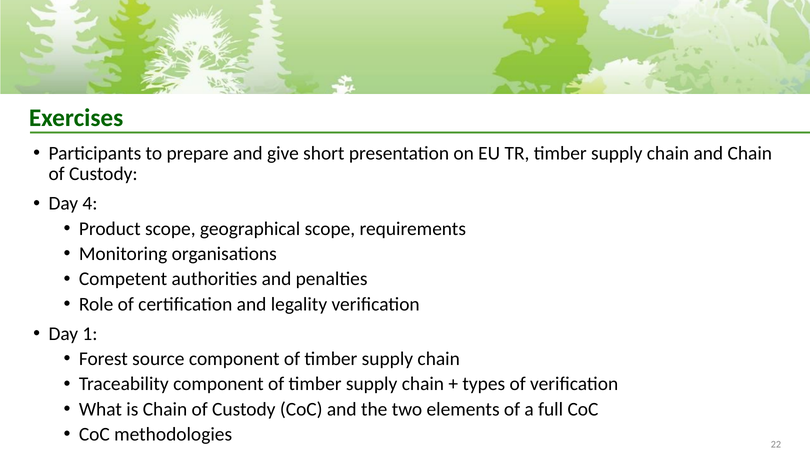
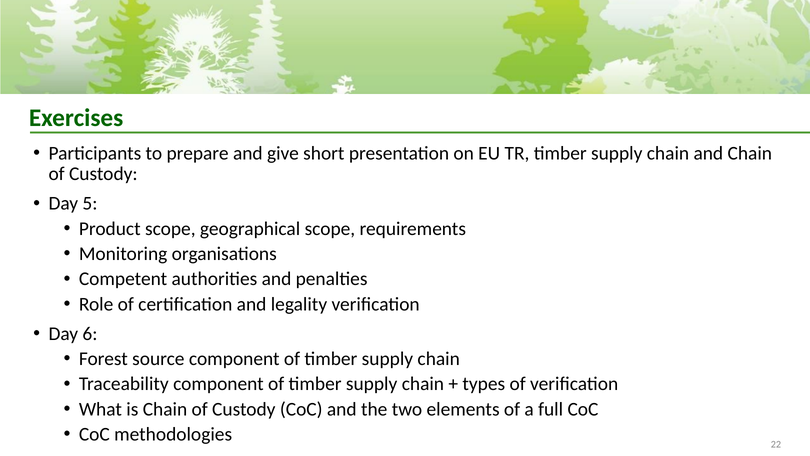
4: 4 -> 5 (90, 203)
1: 1 -> 6 (90, 333)
